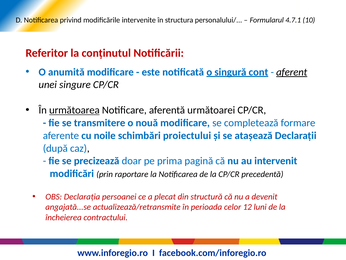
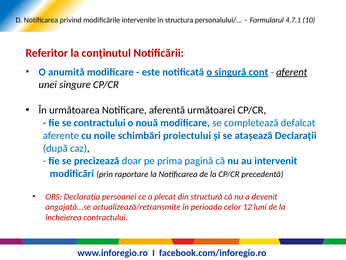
următoarea underline: present -> none (74, 110)
se transmitere: transmitere -> contractului (100, 123)
formare: formare -> defalcat (298, 123)
